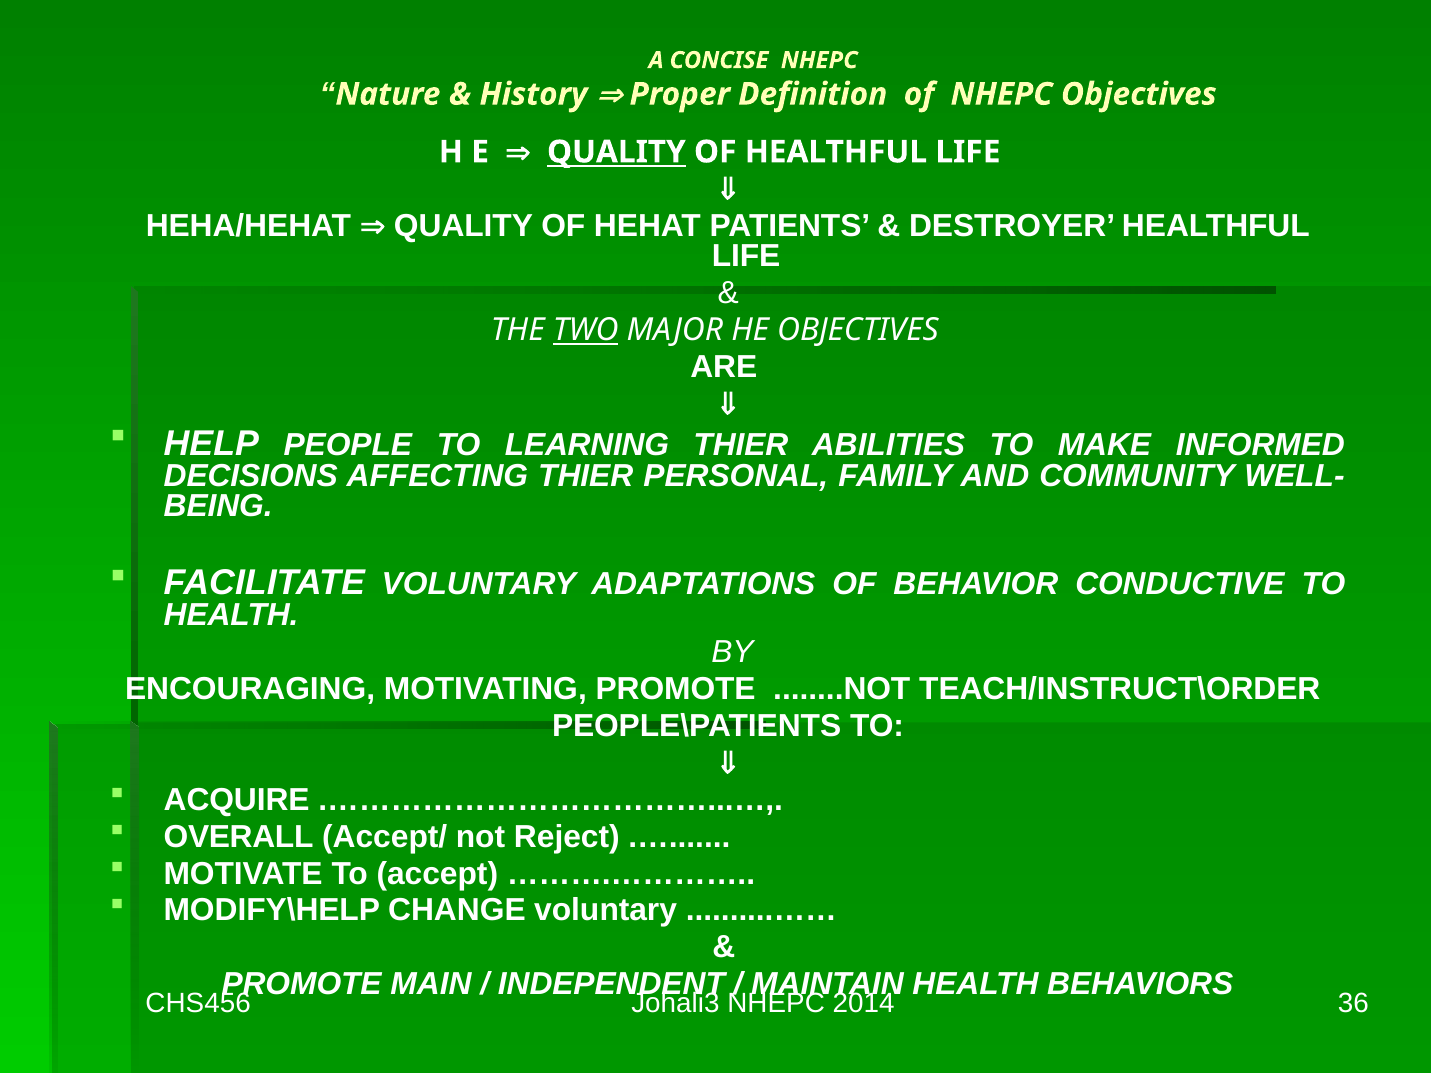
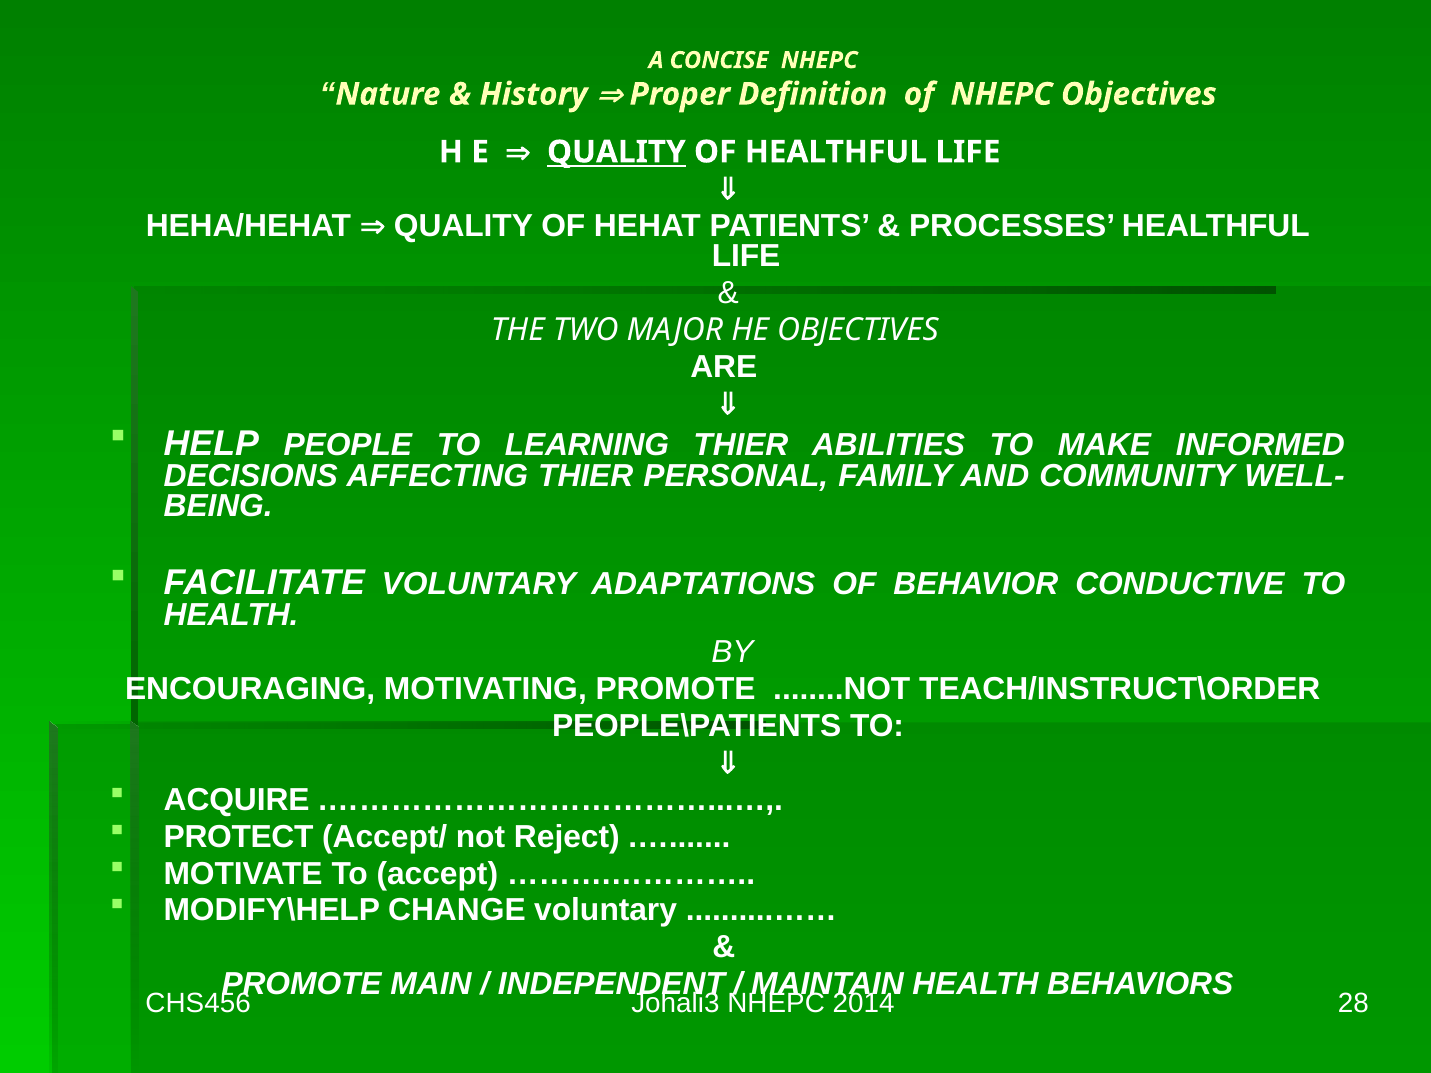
DESTROYER: DESTROYER -> PROCESSES (1012, 226)
TWO underline: present -> none (586, 330)
OVERALL: OVERALL -> PROTECT (239, 837)
36: 36 -> 28 (1353, 1003)
